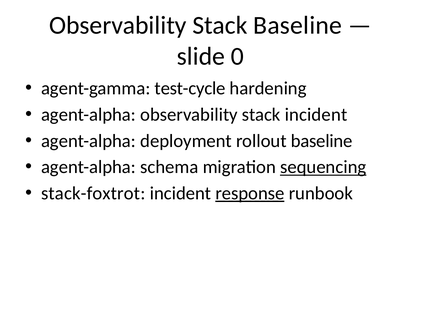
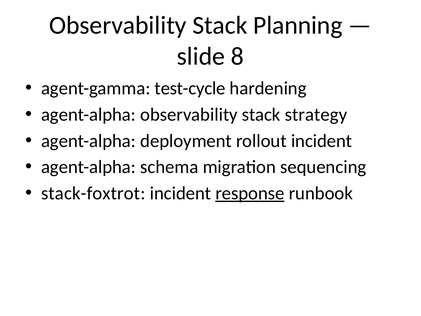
Stack Baseline: Baseline -> Planning (298, 25)
0: 0 -> 8 (237, 56)
stack incident: incident -> strategy (316, 115)
rollout baseline: baseline -> incident (322, 141)
sequencing underline: present -> none (323, 167)
